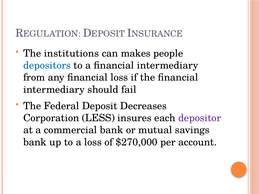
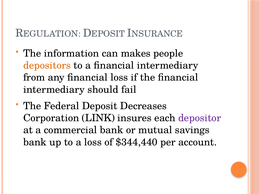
institutions: institutions -> information (72, 53)
depositors colour: blue -> orange (47, 65)
LESS: LESS -> LINK (98, 118)
$270,000: $270,000 -> $344,440 (137, 142)
